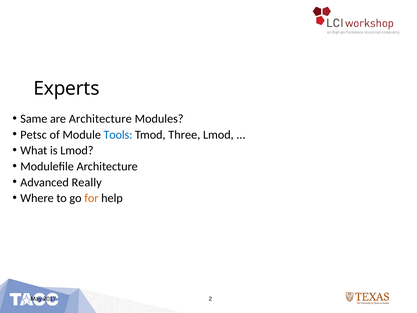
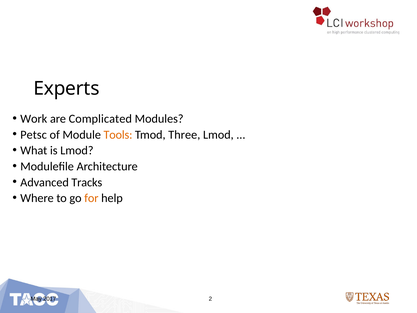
Same: Same -> Work (34, 119)
are Architecture: Architecture -> Complicated (100, 119)
Tools colour: blue -> orange (118, 135)
Really: Really -> Tracks (87, 182)
